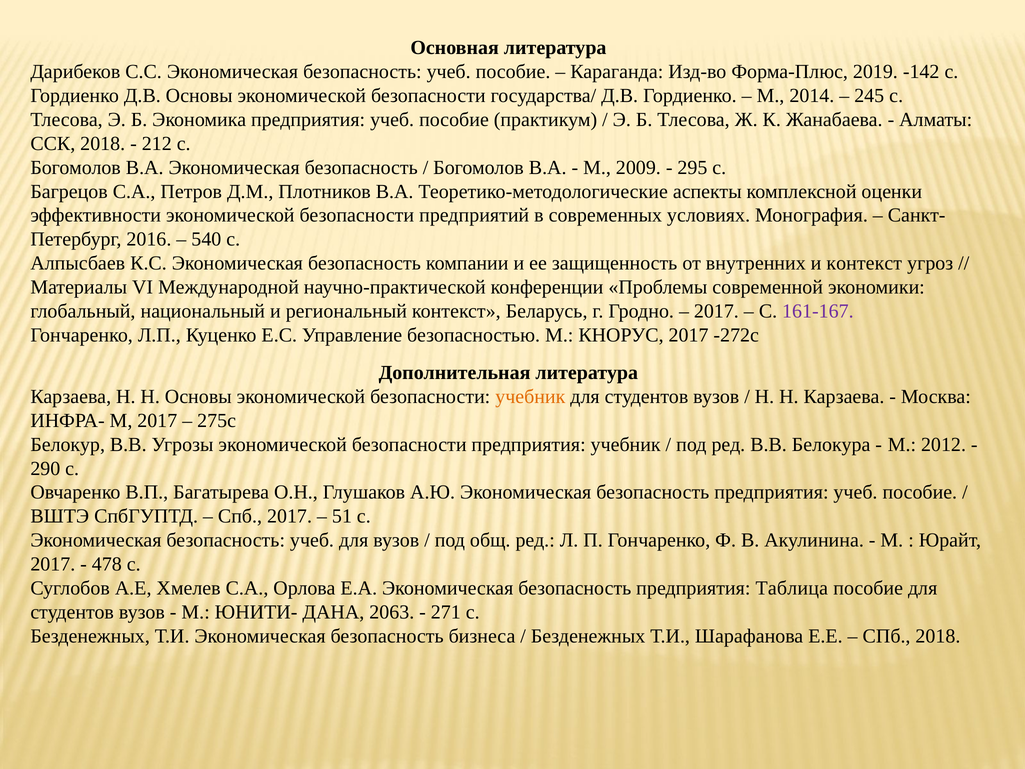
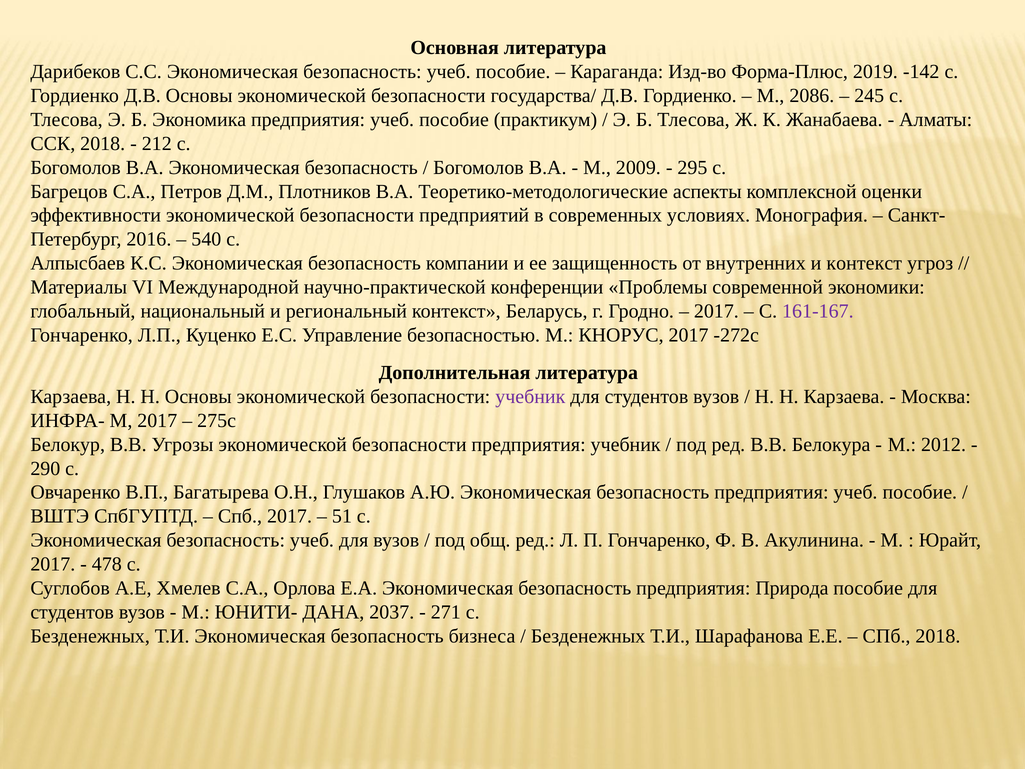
2014: 2014 -> 2086 (812, 96)
учебник colour: orange -> purple (530, 396)
Таблица: Таблица -> Природа (792, 588)
2063: 2063 -> 2037 (392, 612)
